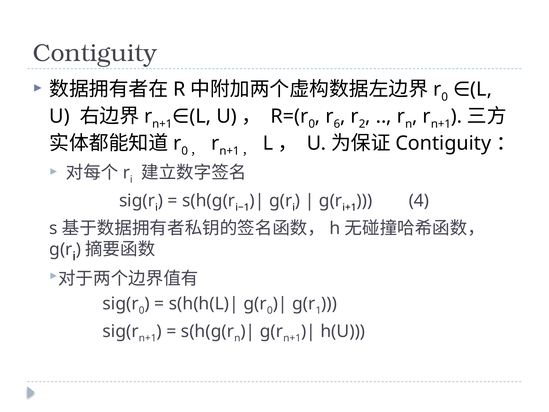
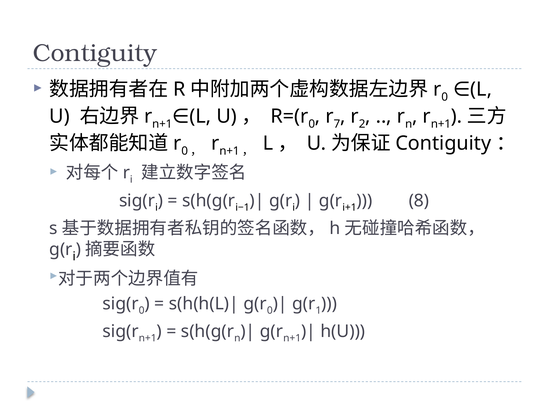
6: 6 -> 7 (337, 124)
4: 4 -> 8 (419, 200)
